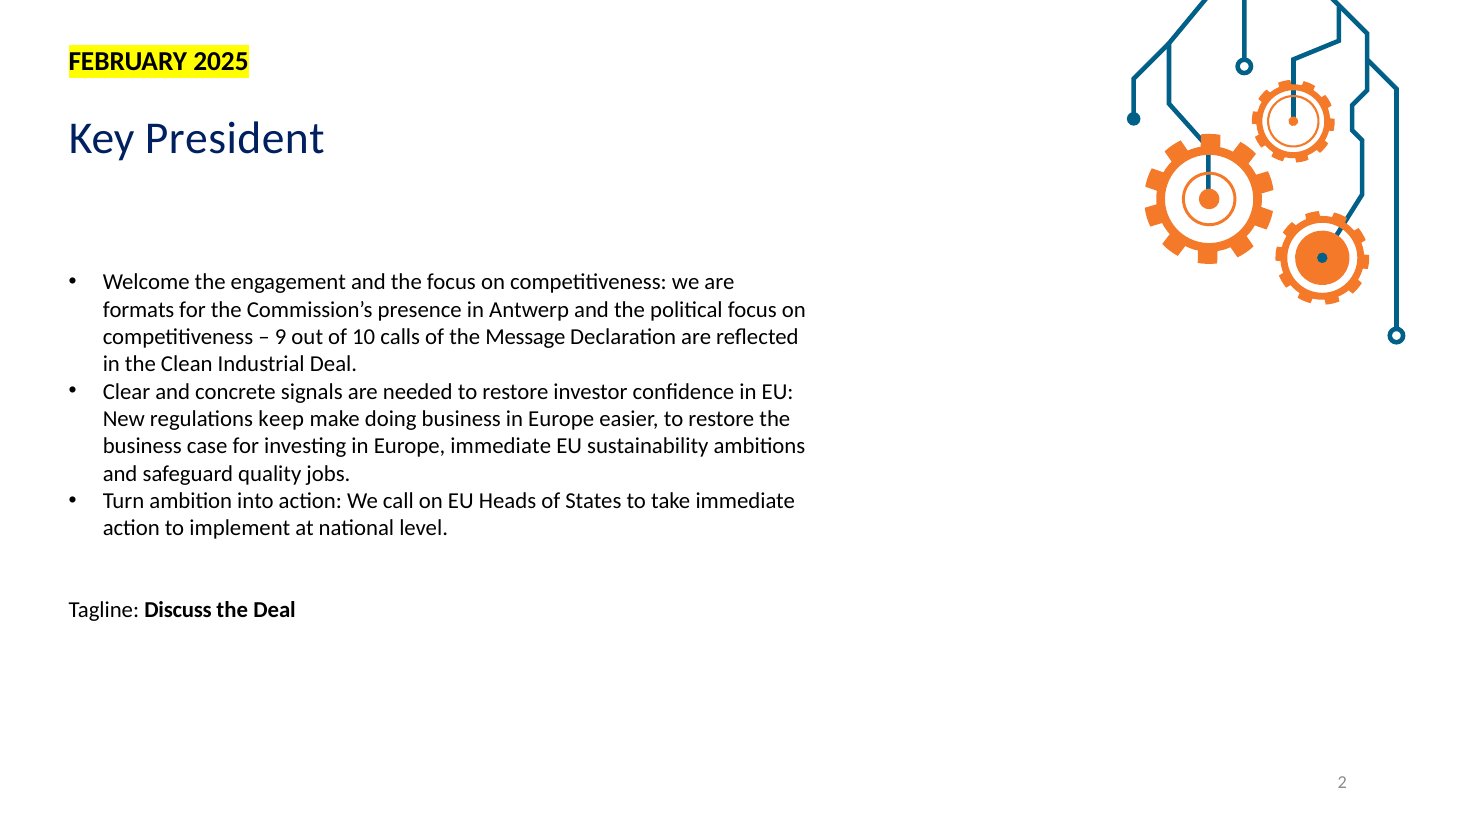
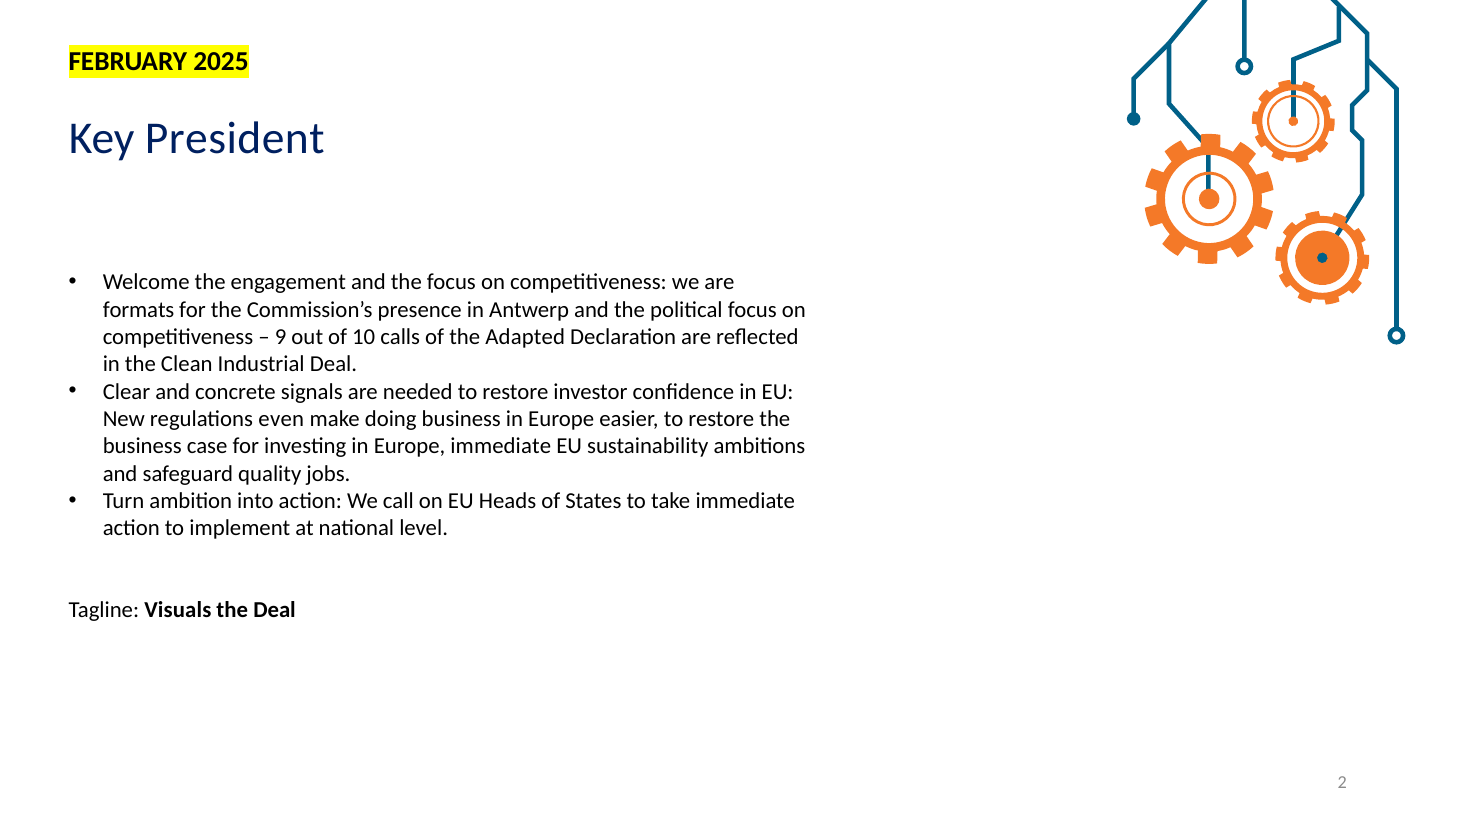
Message: Message -> Adapted (525, 337)
keep: keep -> even (281, 419)
Discuss: Discuss -> Visuals (178, 610)
